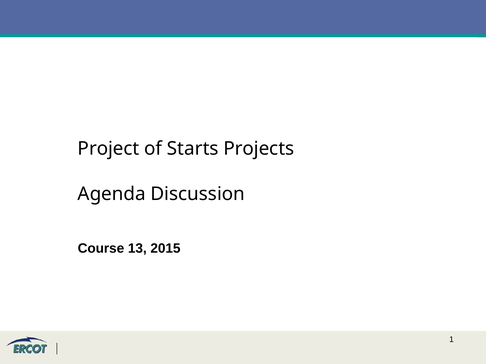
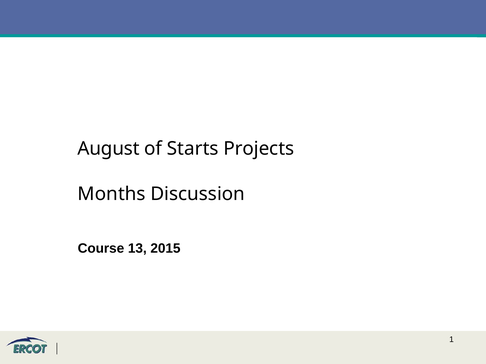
Project: Project -> August (109, 149)
Agenda: Agenda -> Months (112, 194)
